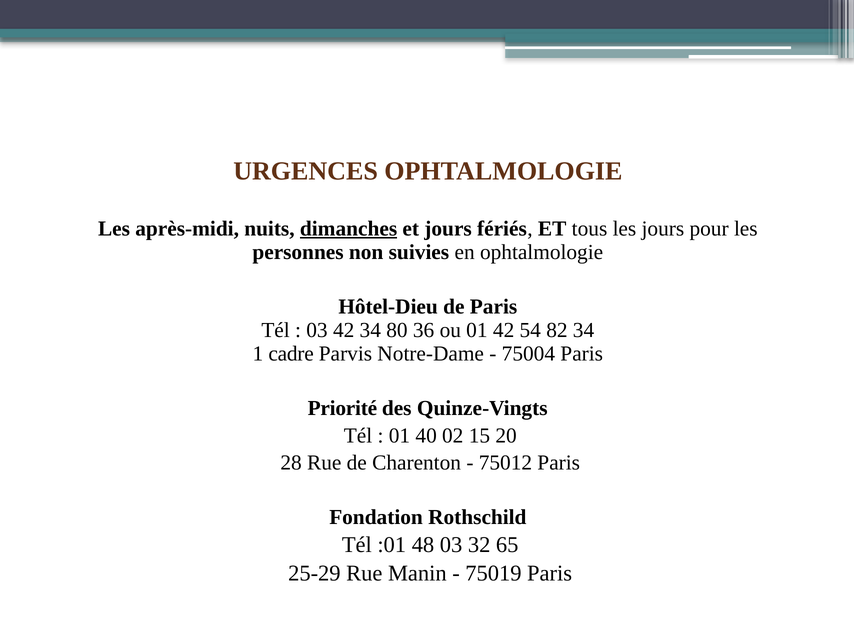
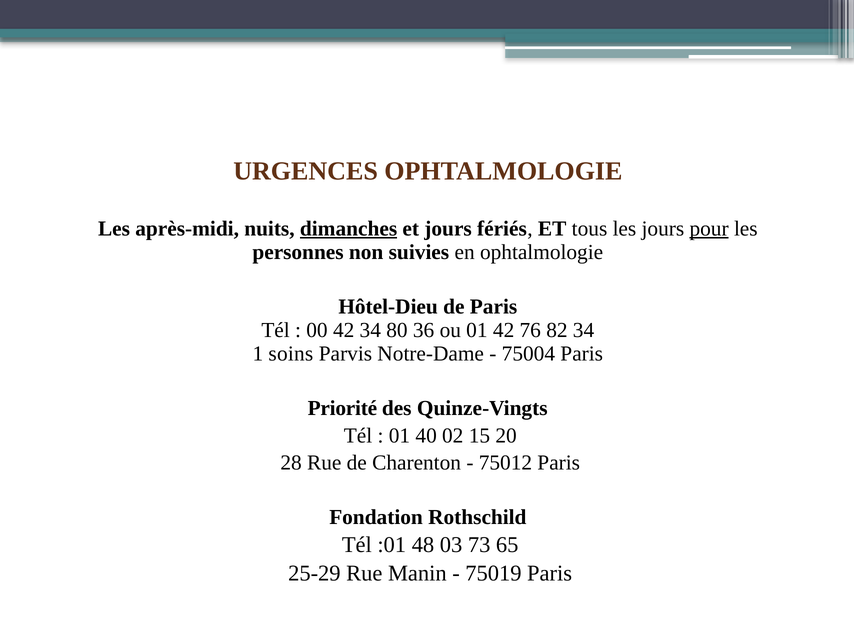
pour underline: none -> present (709, 228)
03: 03 -> 00 (317, 330)
54: 54 -> 76 (530, 330)
cadre: cadre -> soins (291, 354)
32: 32 -> 73 (479, 545)
